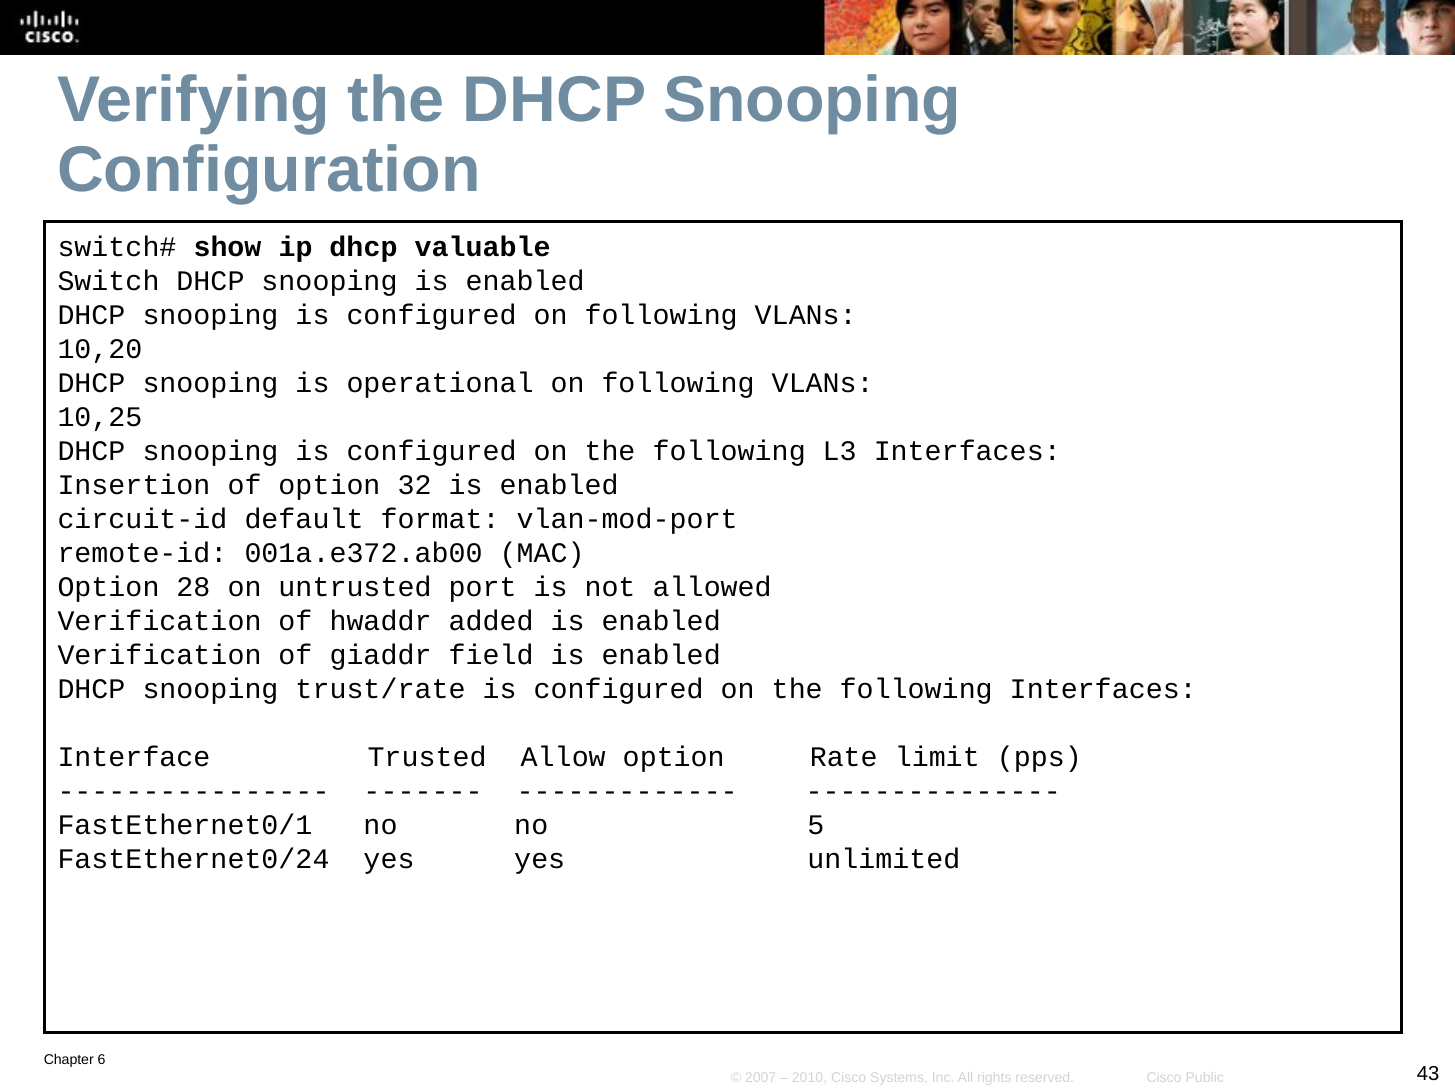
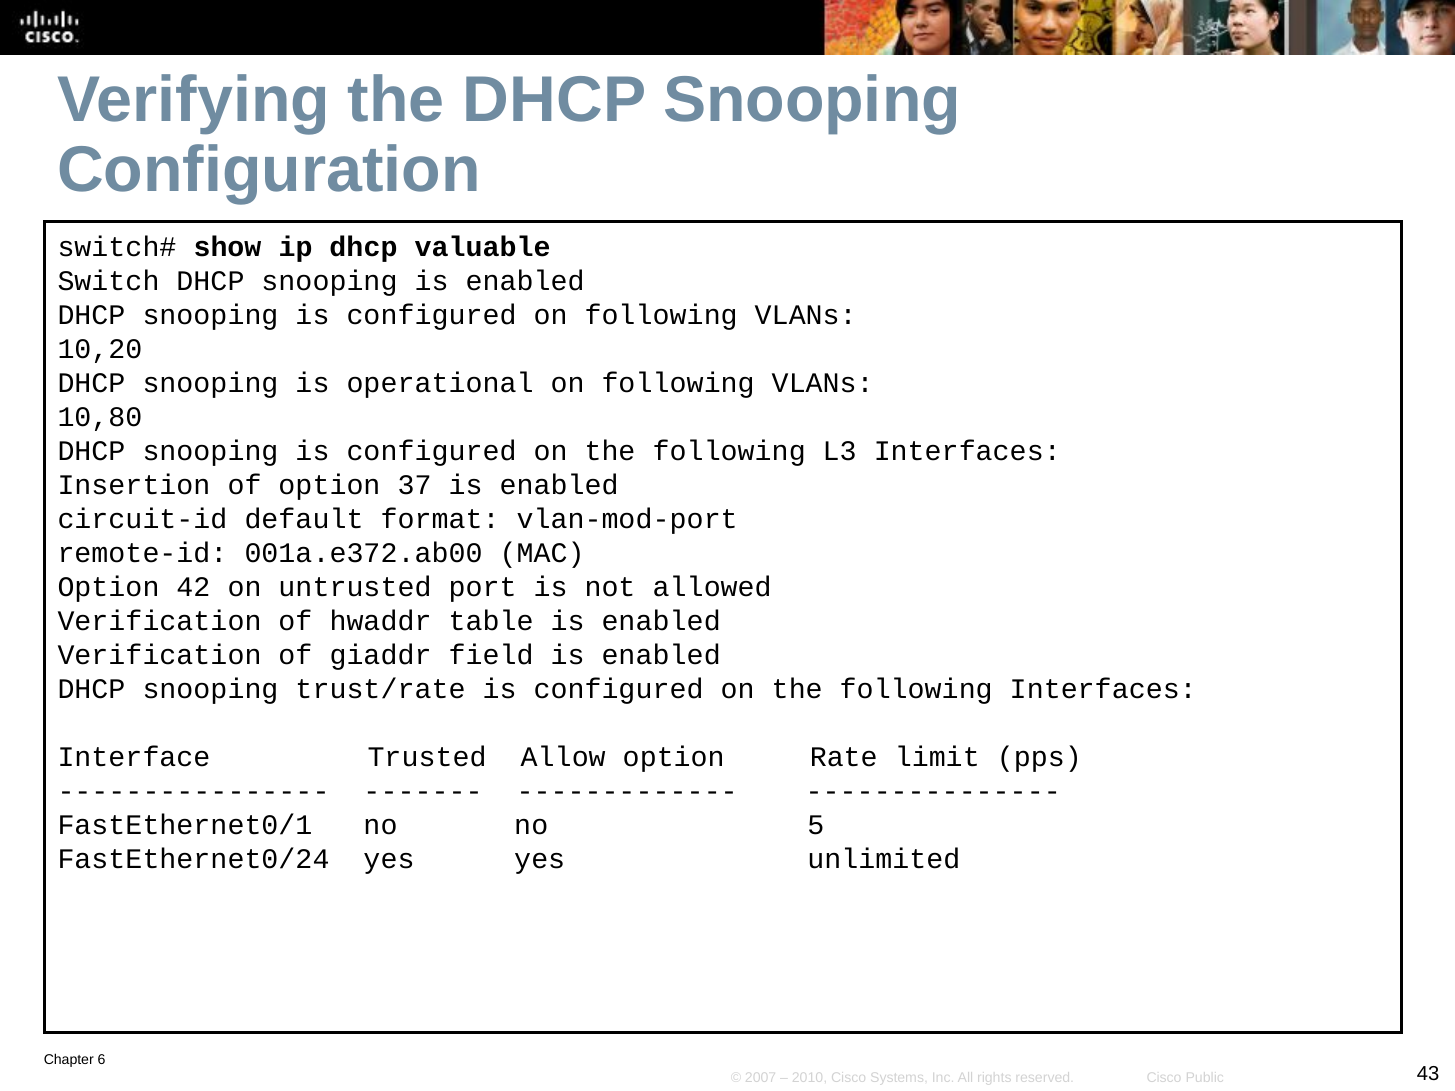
10,25: 10,25 -> 10,80 (100, 417)
32: 32 -> 37 (415, 485)
28: 28 -> 42 (193, 587)
added: added -> table (491, 621)
